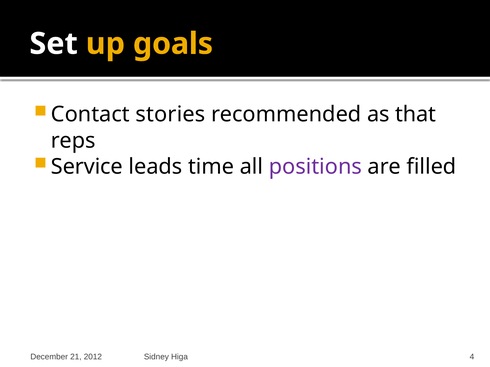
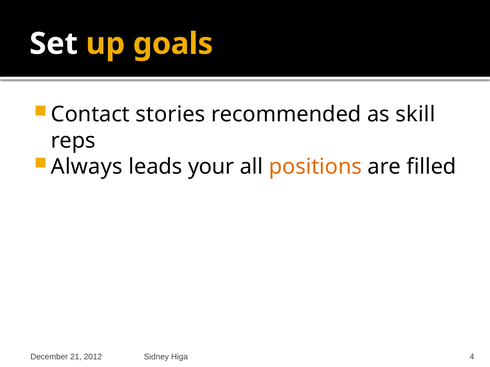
that: that -> skill (415, 115)
Service: Service -> Always (87, 167)
time: time -> your (211, 167)
positions colour: purple -> orange (315, 167)
